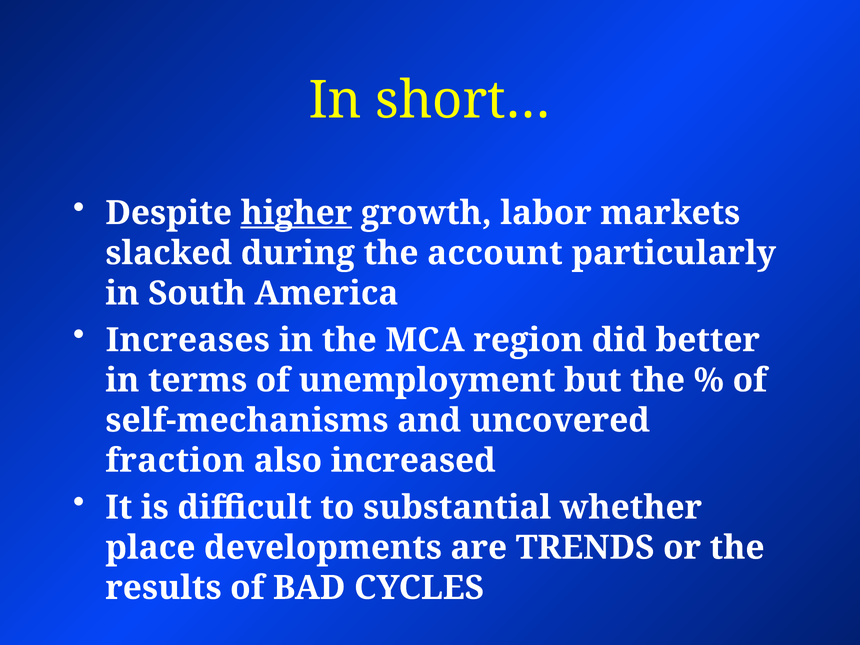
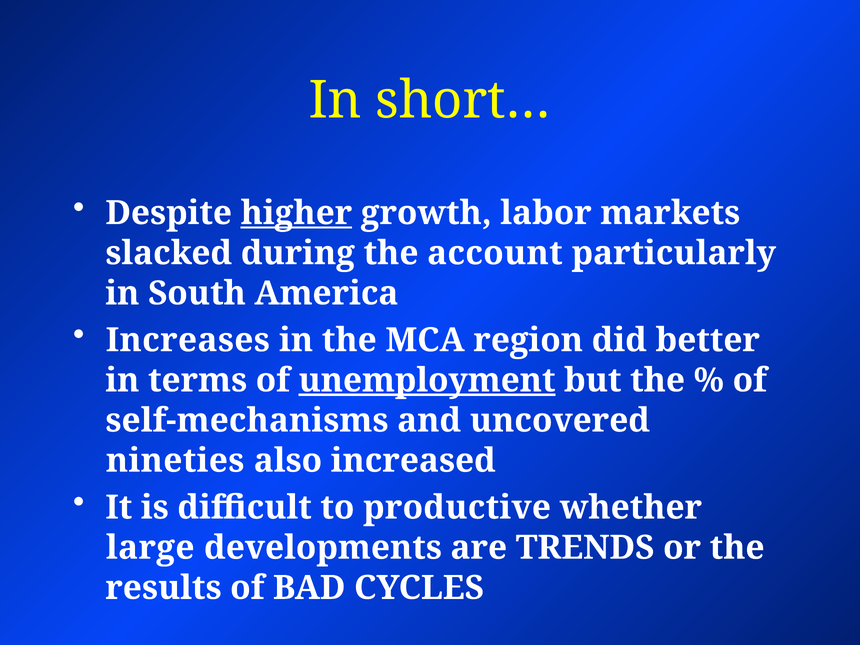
unemployment underline: none -> present (427, 380)
fraction: fraction -> nineties (175, 461)
substantial: substantial -> productive (457, 508)
place: place -> large (150, 548)
